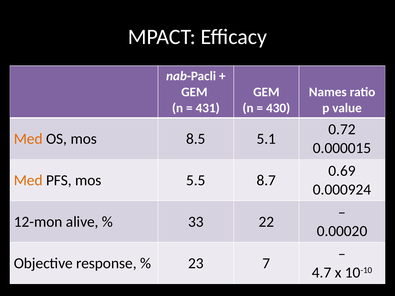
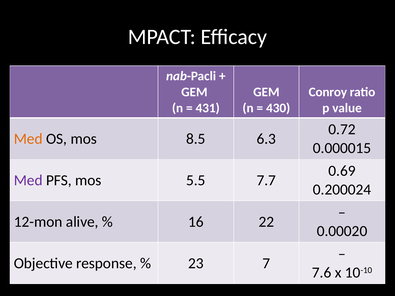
Names: Names -> Conroy (328, 92)
5.1: 5.1 -> 6.3 (266, 139)
Med colour: orange -> purple (28, 180)
8.7: 8.7 -> 7.7 (266, 180)
0.000924: 0.000924 -> 0.200024 (342, 190)
33: 33 -> 16 (196, 222)
4.7: 4.7 -> 7.6 (322, 273)
